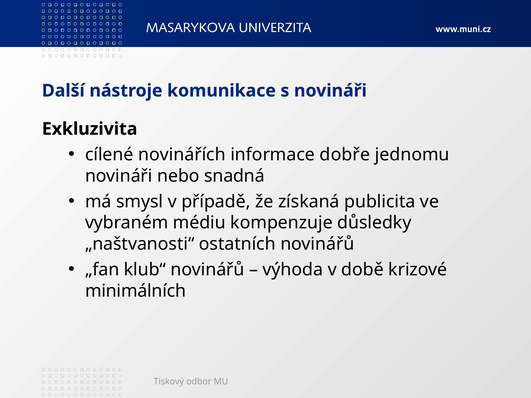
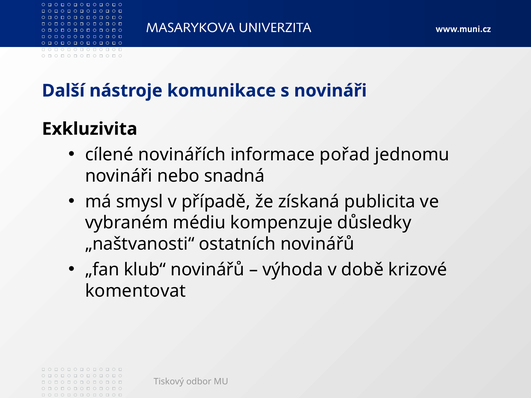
dobře: dobře -> pořad (345, 155)
minimálních: minimálních -> komentovat (135, 291)
